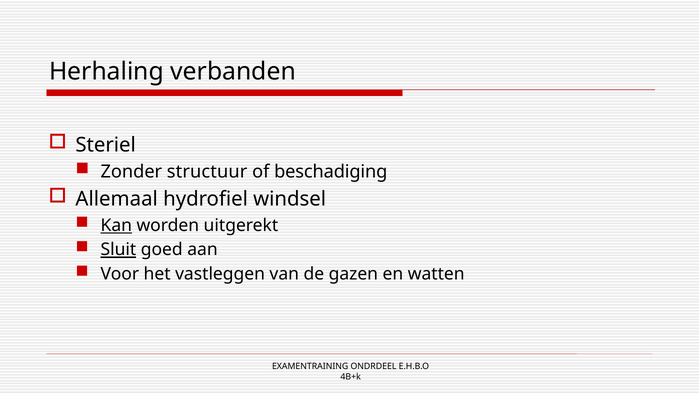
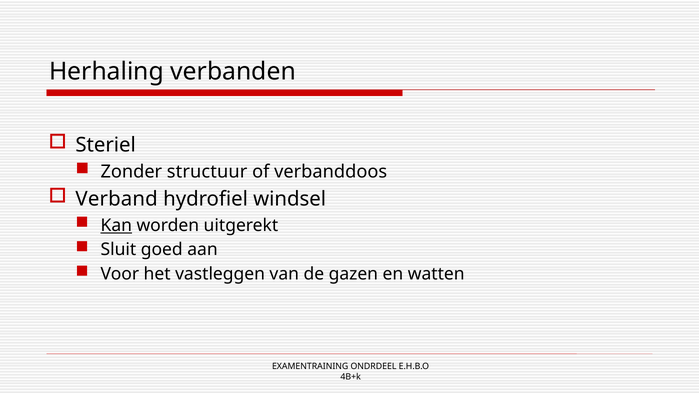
beschadiging: beschadiging -> verbanddoos (331, 172)
Allemaal: Allemaal -> Verband (117, 199)
Sluit underline: present -> none (118, 250)
